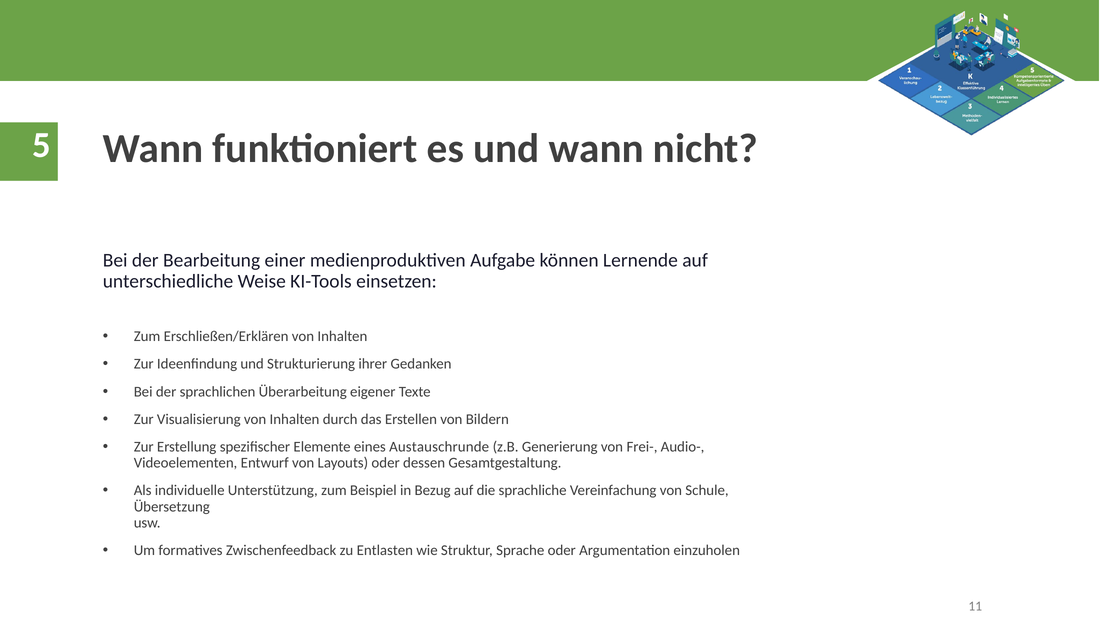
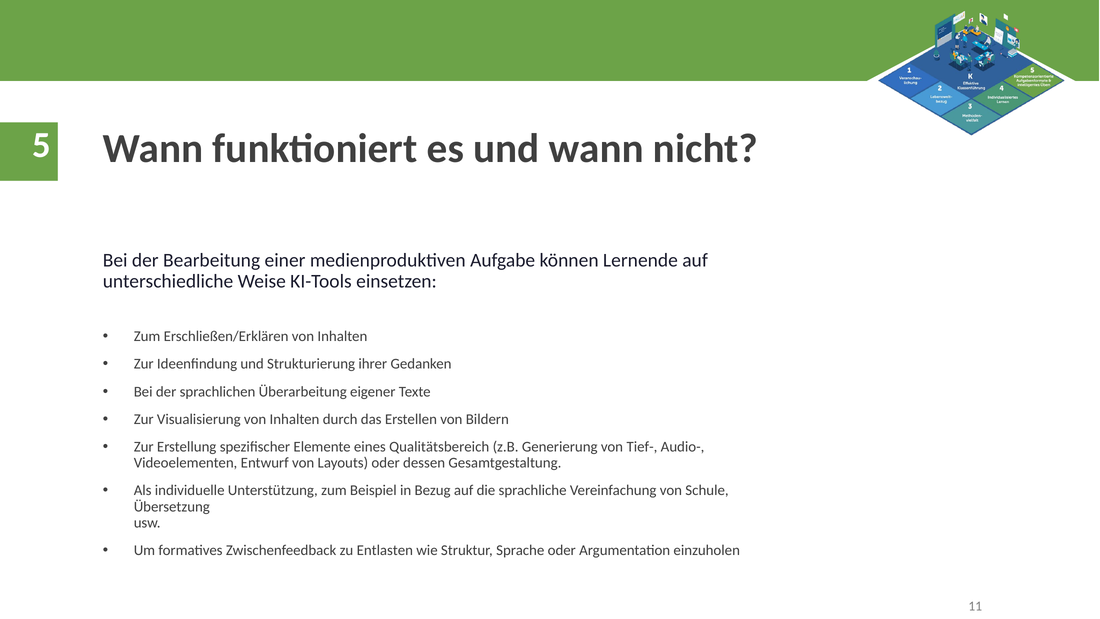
Austauschrunde: Austauschrunde -> Qualitätsbereich (439, 447)
Frei-: Frei- -> Tief- (642, 447)
